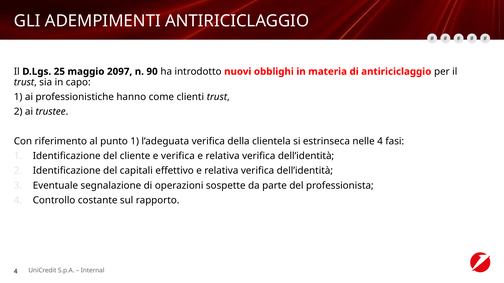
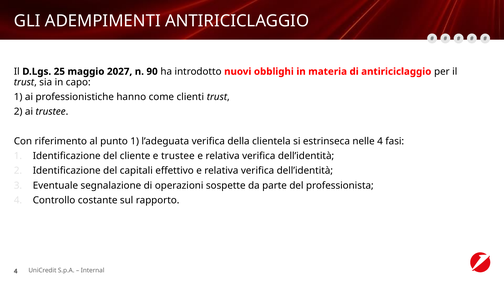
2097: 2097 -> 2027 (120, 72)
e verifica: verifica -> trustee (178, 156)
